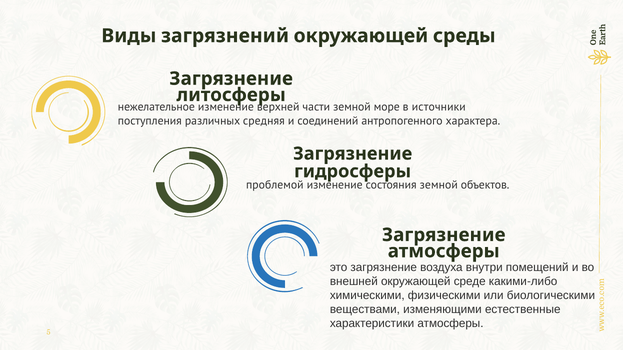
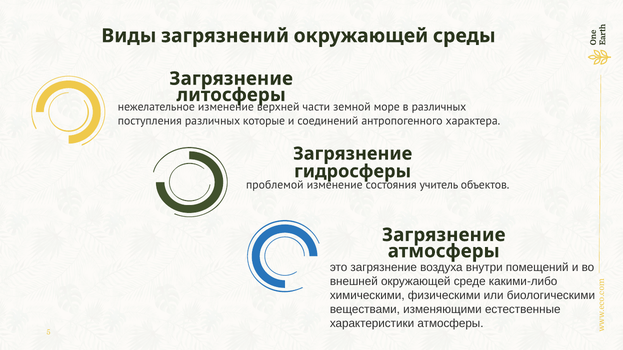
в источники: источники -> различных (439, 107)
средняя: средняя -> которые (264, 121)
земной: земной -> учитель (439, 185)
